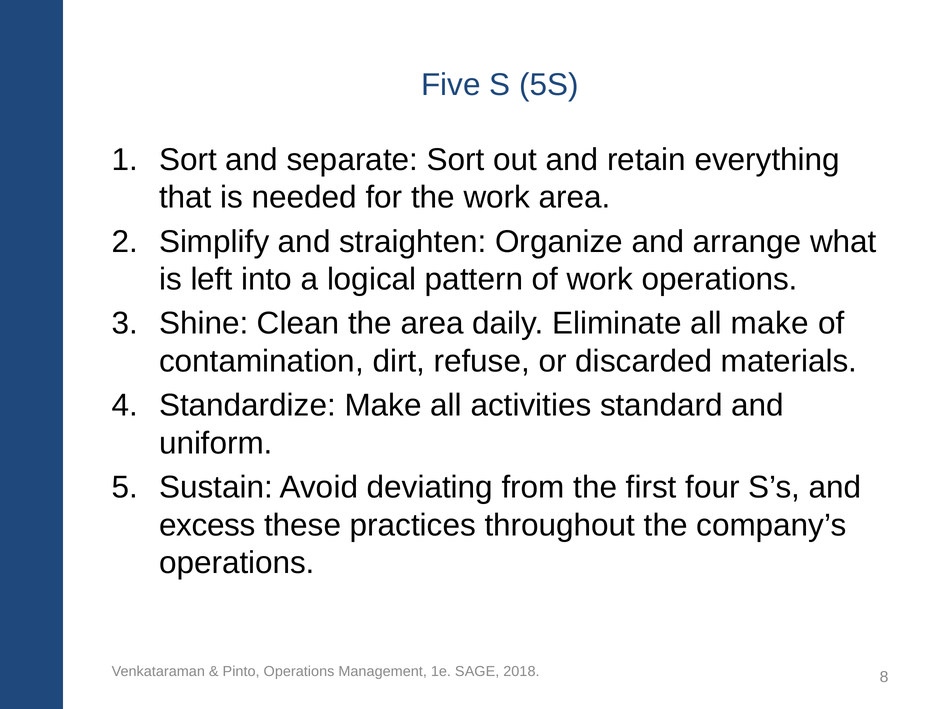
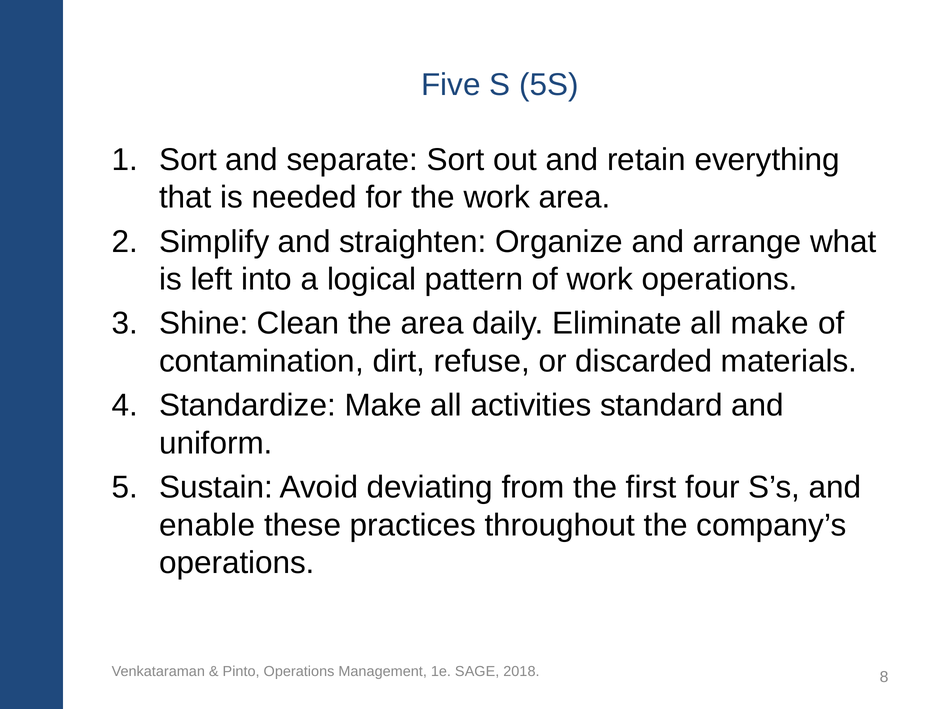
excess: excess -> enable (207, 525)
